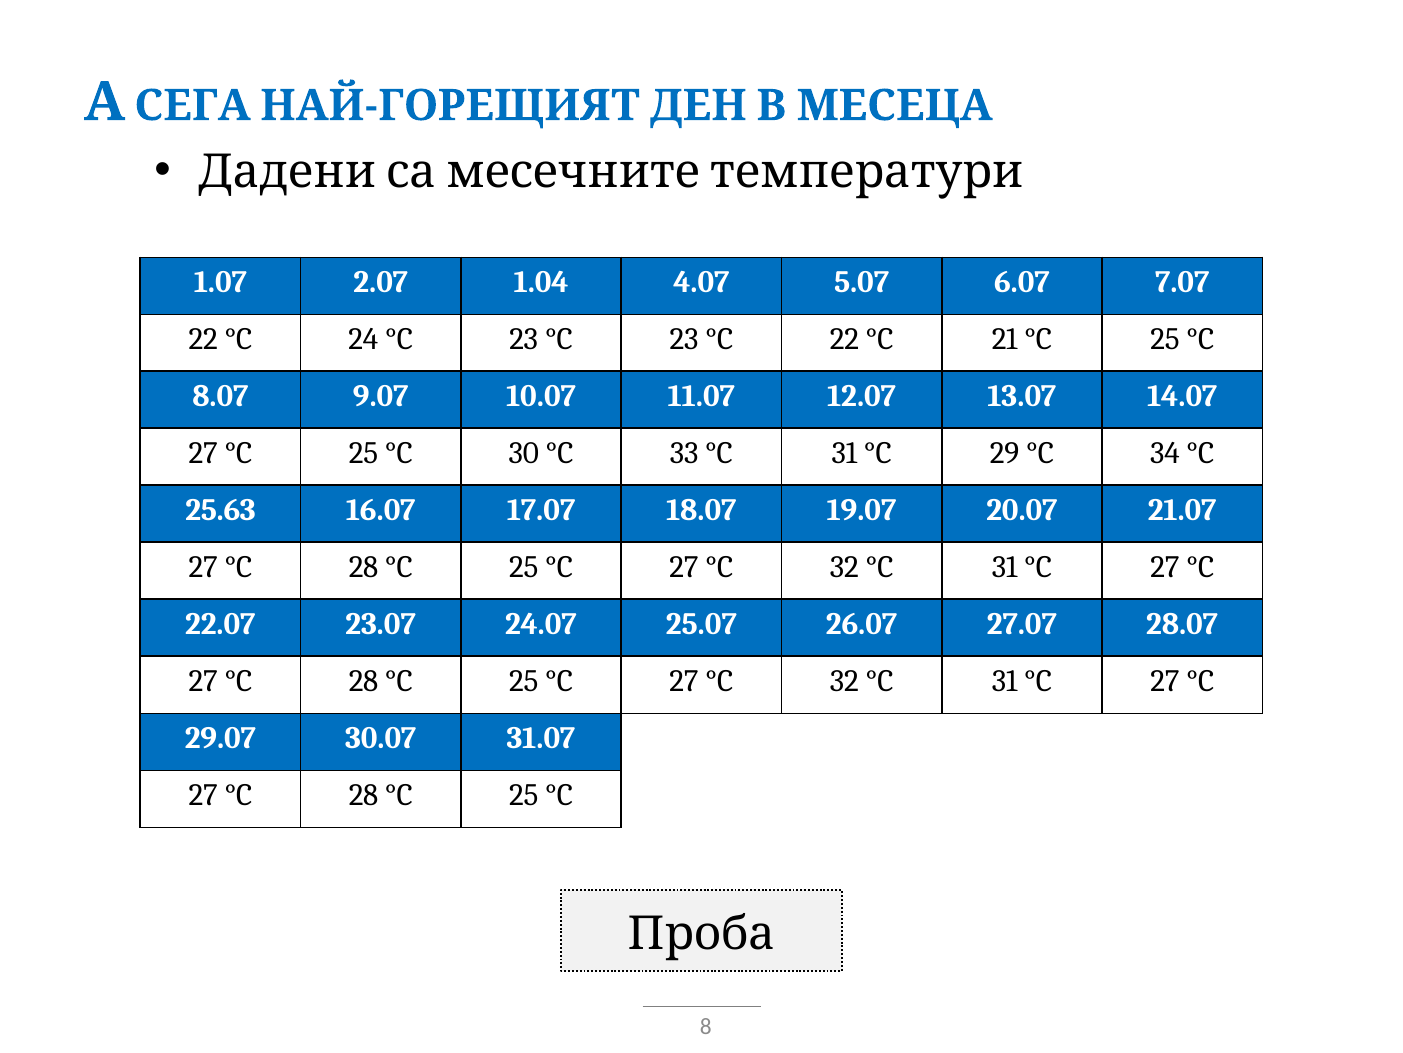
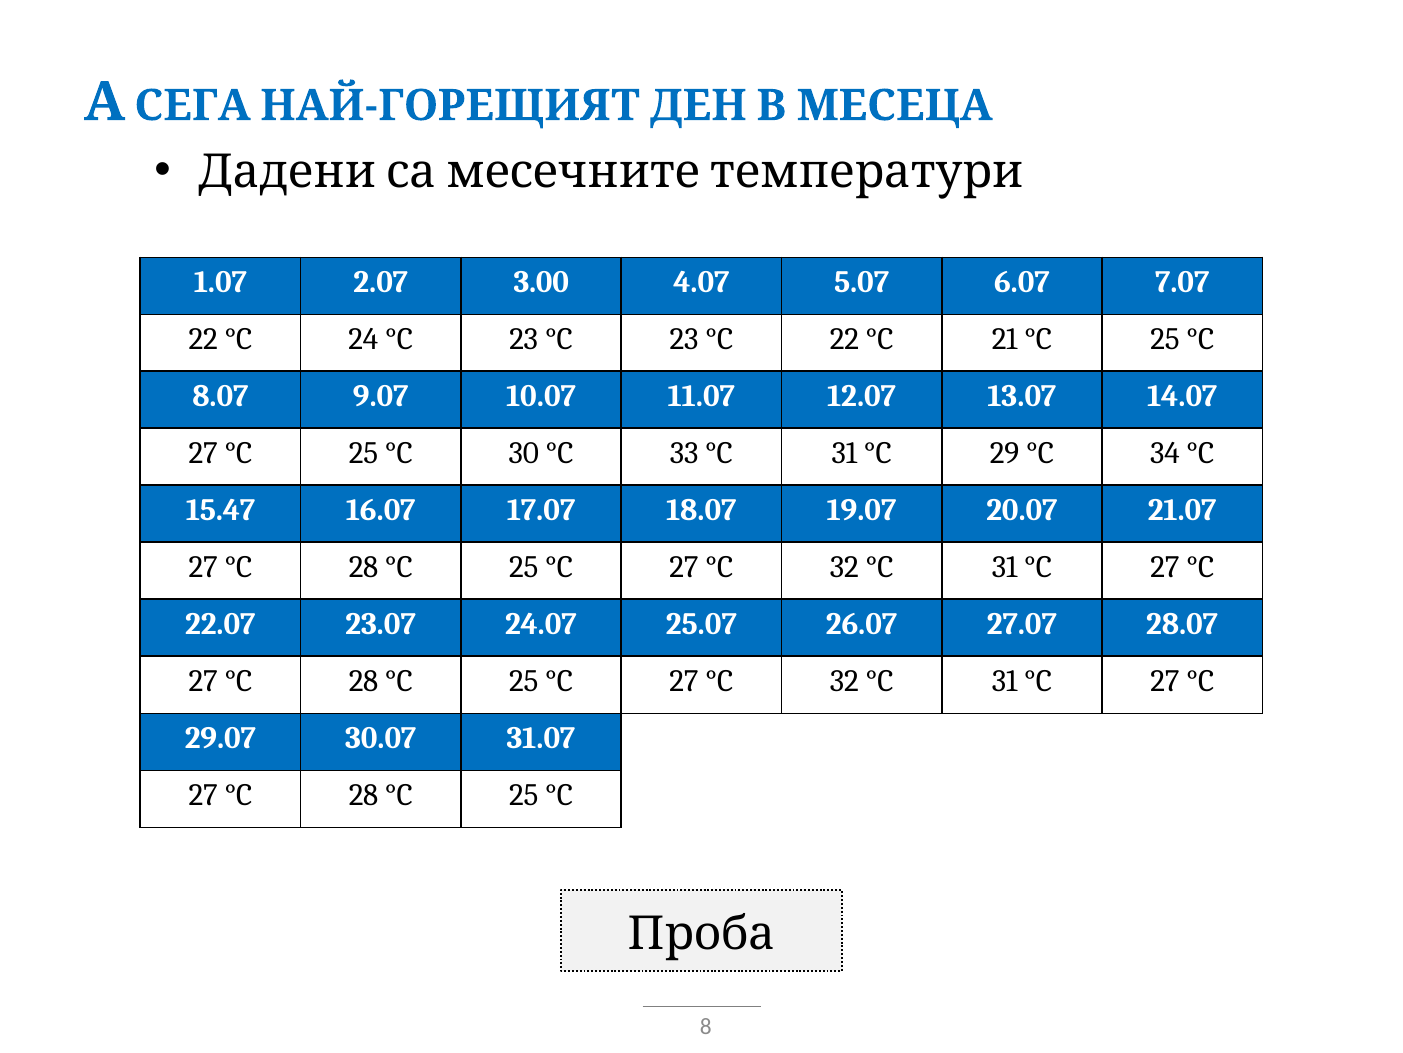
1.04: 1.04 -> 3.00 (541, 282)
25.63: 25.63 -> 15.47 (221, 510)
